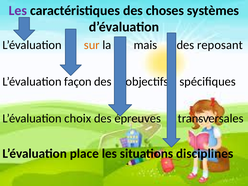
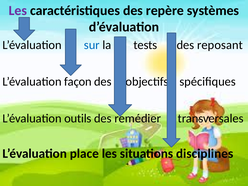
choses: choses -> repère (165, 10)
sur colour: orange -> blue (92, 45)
mais: mais -> tests (145, 45)
choix: choix -> outils (78, 118)
épreuves: épreuves -> remédier (138, 118)
